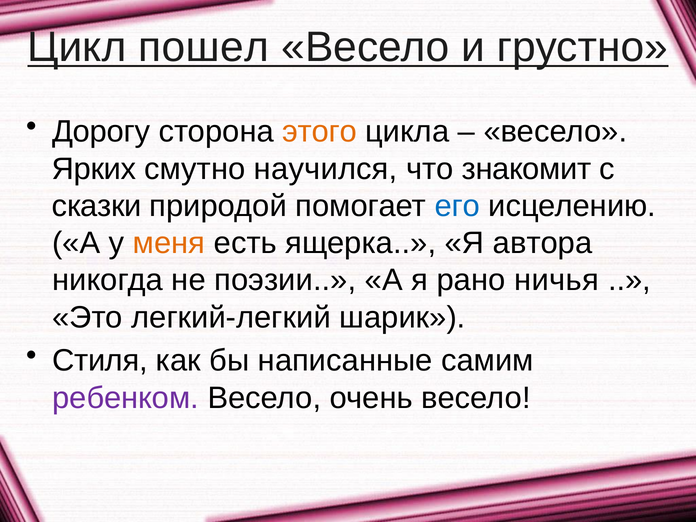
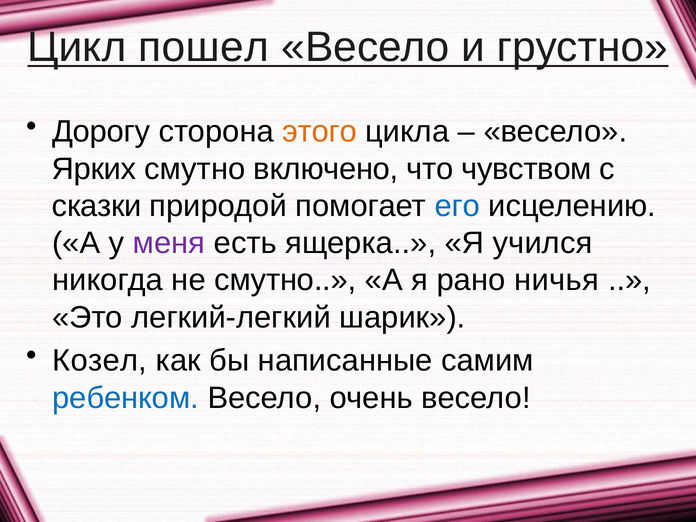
научился: научился -> включено (326, 169)
знакомит: знакомит -> чувством (527, 169)
меня colour: orange -> purple (169, 243)
автора: автора -> учился (543, 243)
не поэзии: поэзии -> смутно (285, 280)
Стиля: Стиля -> Козел (100, 361)
ребенком colour: purple -> blue (126, 398)
